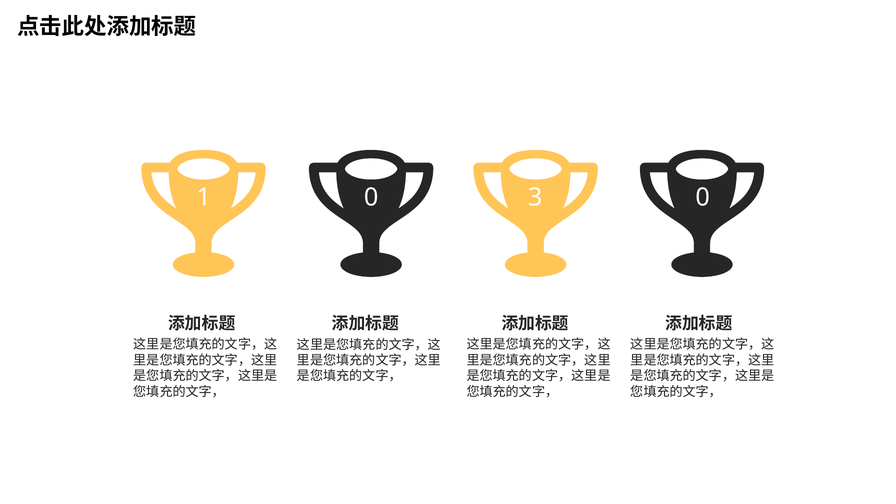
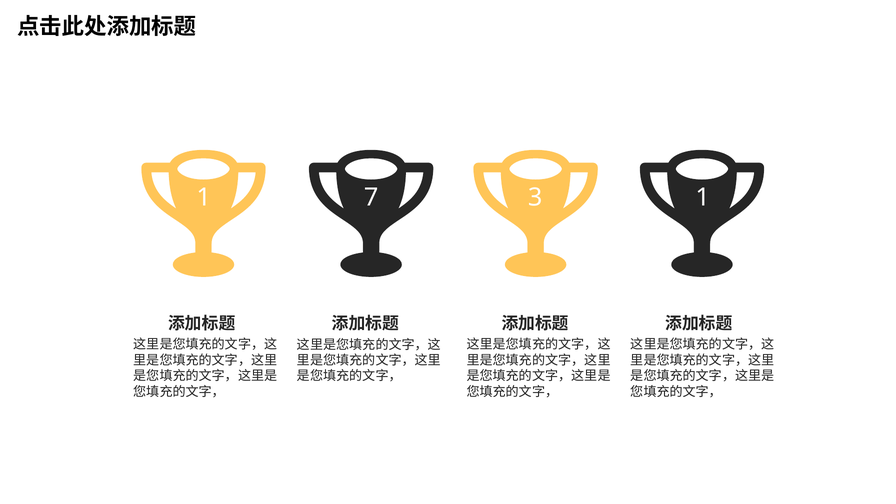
1 0: 0 -> 7 (371, 198)
3 0: 0 -> 1 (703, 198)
